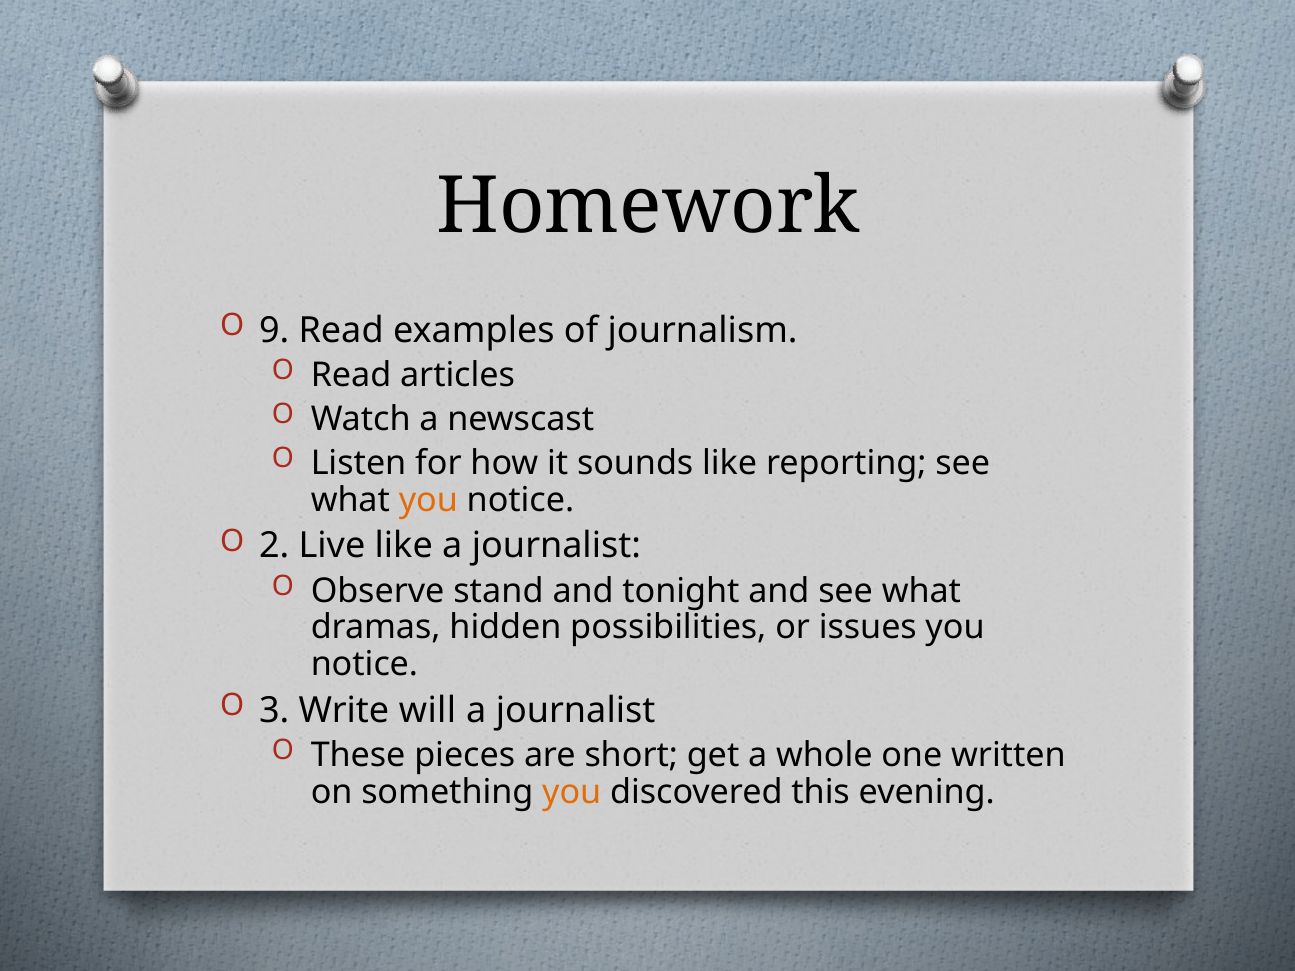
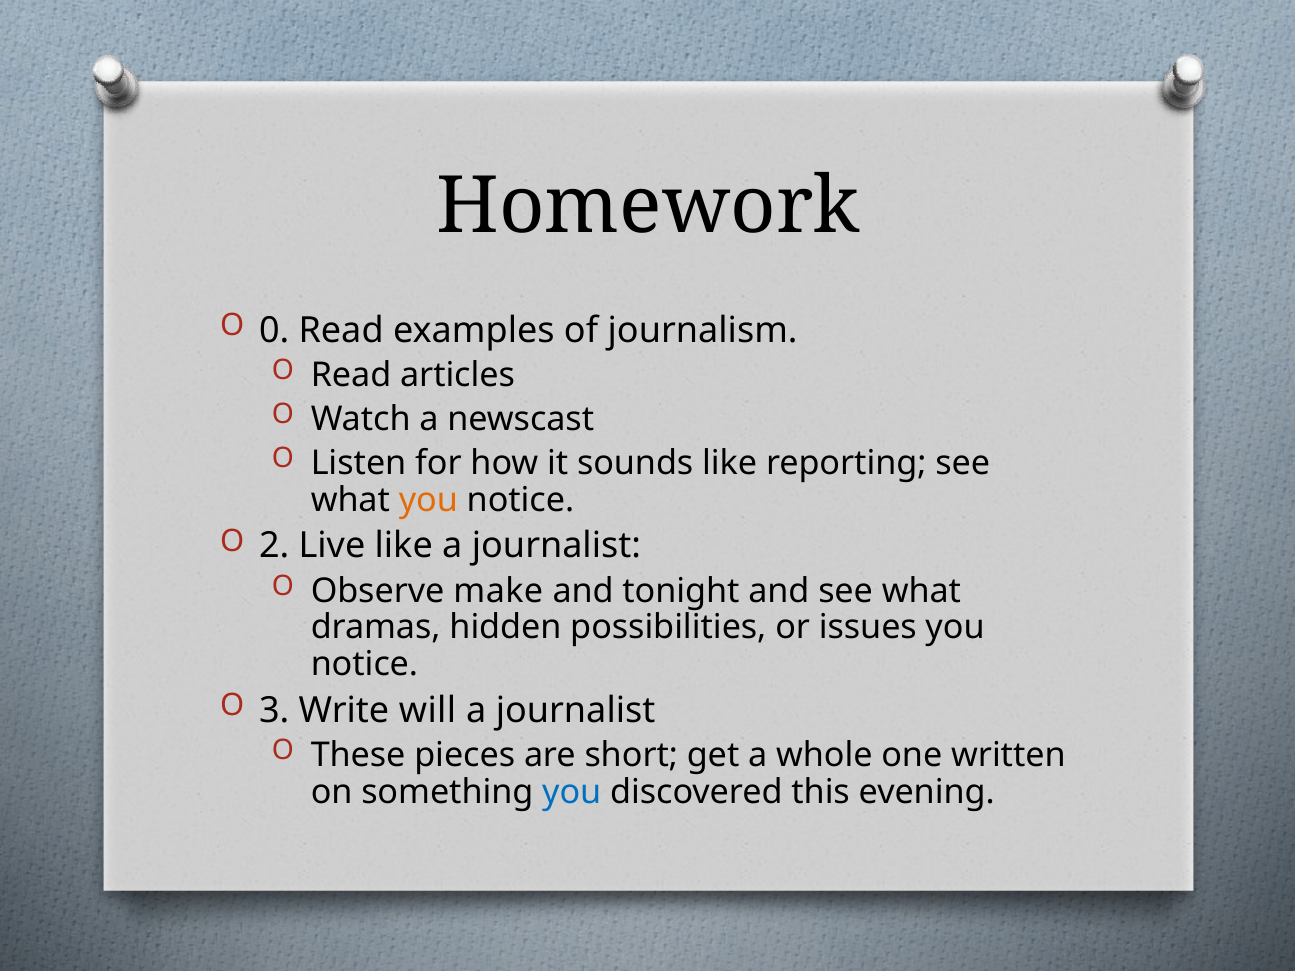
9: 9 -> 0 (274, 331)
stand: stand -> make (498, 591)
you colour: orange -> blue (572, 792)
